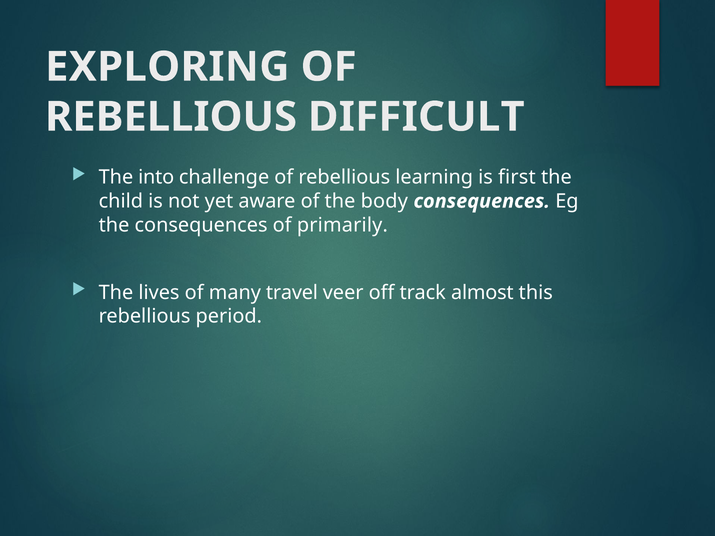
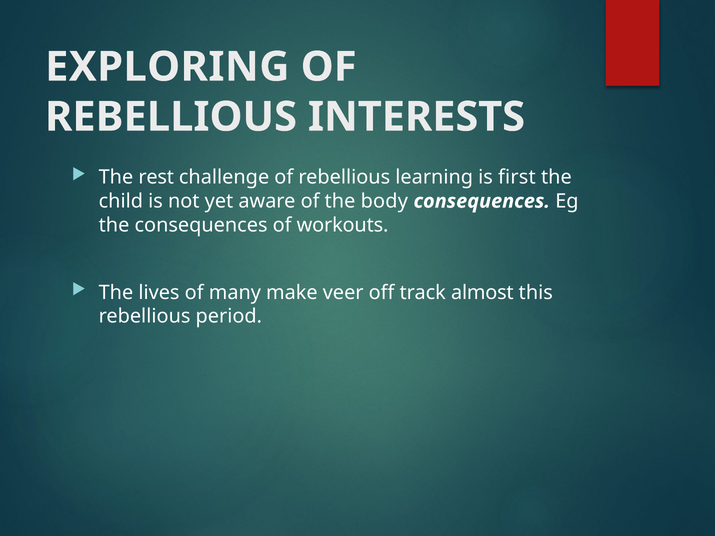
DIFFICULT: DIFFICULT -> INTERESTS (416, 117)
into: into -> rest (156, 177)
primarily: primarily -> workouts (343, 225)
travel: travel -> make (292, 293)
